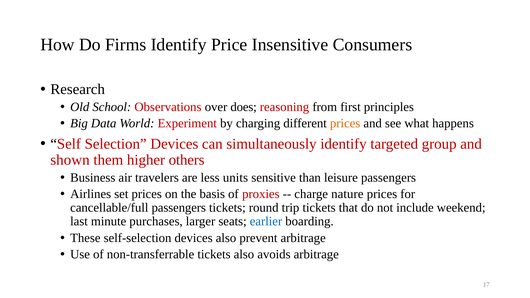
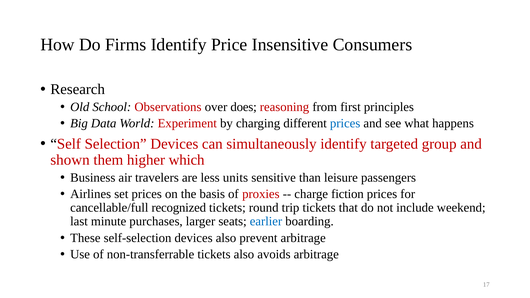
prices colour: orange -> blue (345, 123)
others: others -> which (187, 160)
nature: nature -> fiction (347, 194)
cancellable/full passengers: passengers -> recognized (179, 208)
